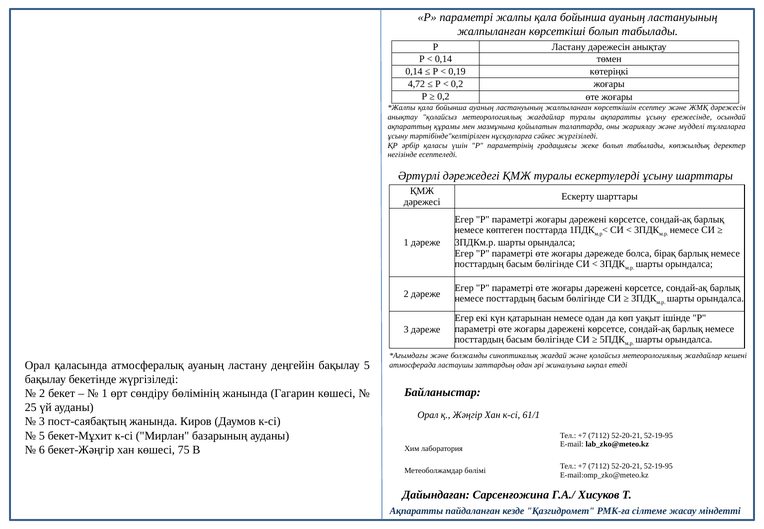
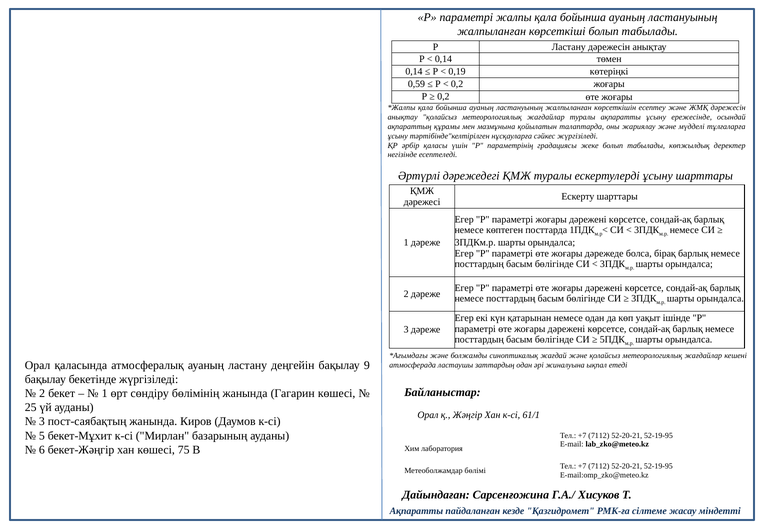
4,72: 4,72 -> 0,59 (416, 84)
бақылау 5: 5 -> 9 (367, 365)
